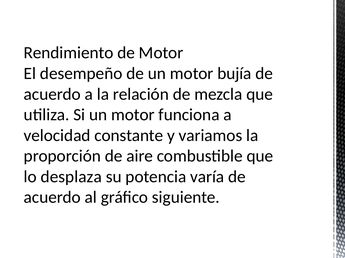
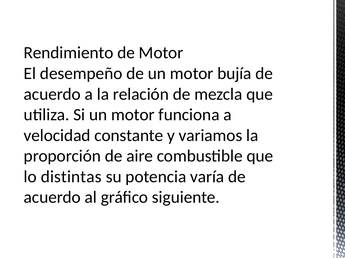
desplaza: desplaza -> distintas (71, 177)
